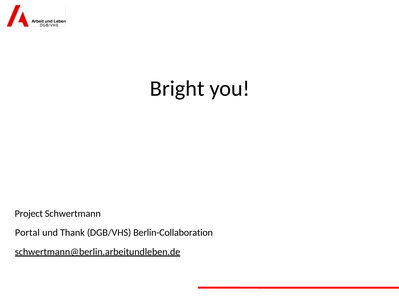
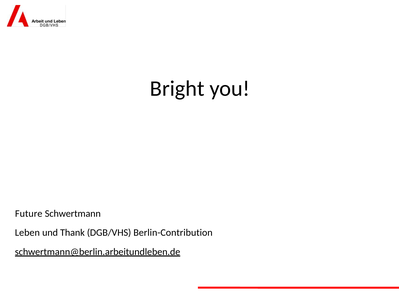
Project: Project -> Future (29, 214)
Portal: Portal -> Leben (27, 233)
Berlin-Collaboration: Berlin-Collaboration -> Berlin-Contribution (173, 233)
